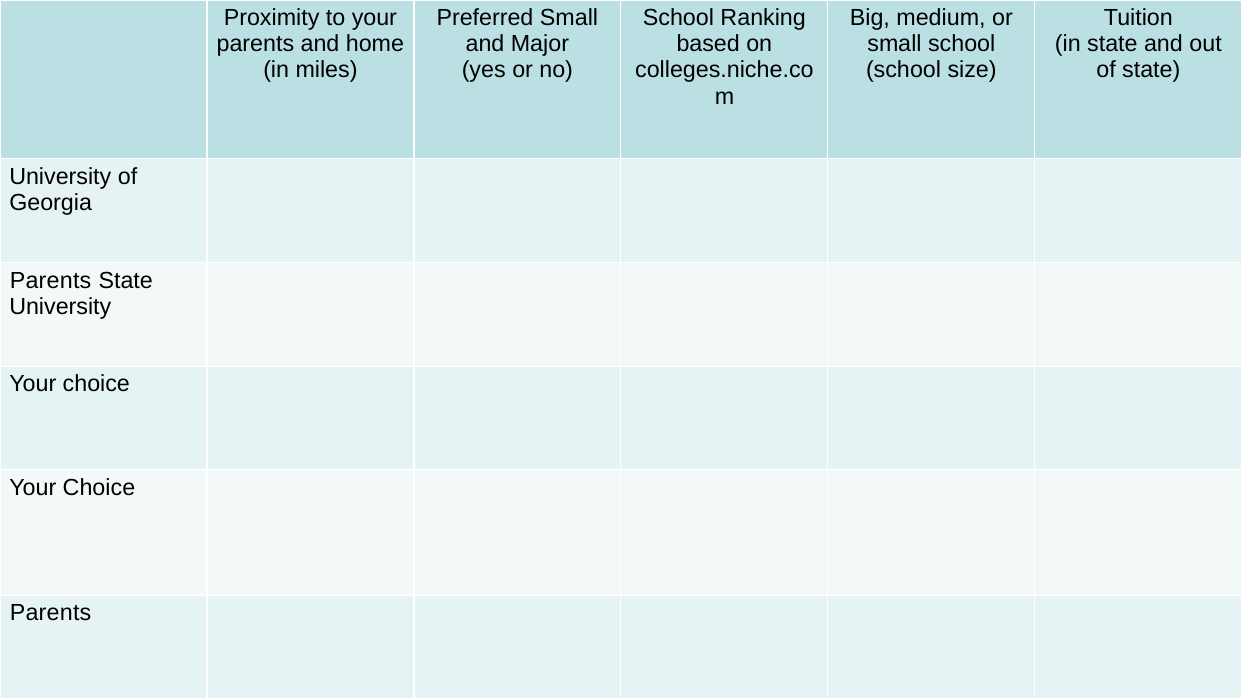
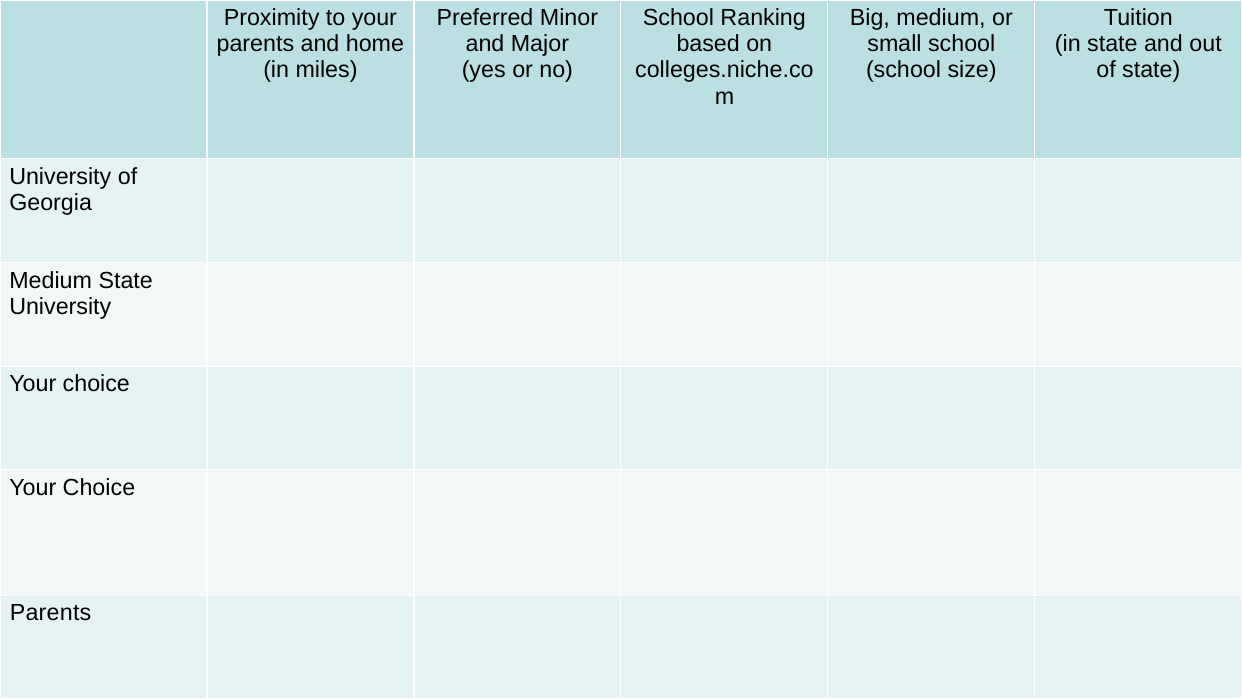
Preferred Small: Small -> Minor (569, 18)
Parents: Parents -> Medium (51, 280)
